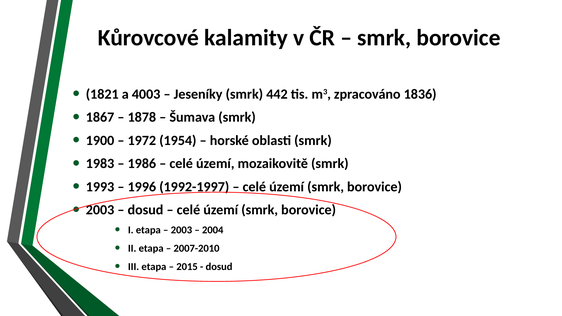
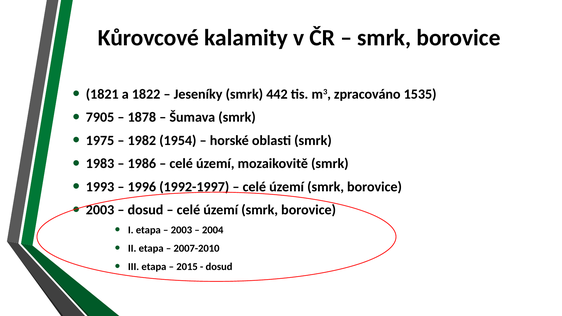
4003: 4003 -> 1822 (146, 94)
1836: 1836 -> 1535 (420, 94)
1867: 1867 -> 7905 (100, 117)
1900: 1900 -> 1975 (100, 141)
1972: 1972 -> 1982 (142, 141)
